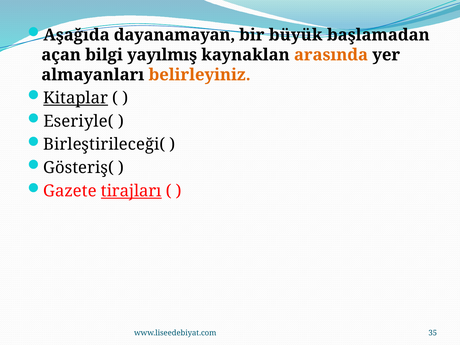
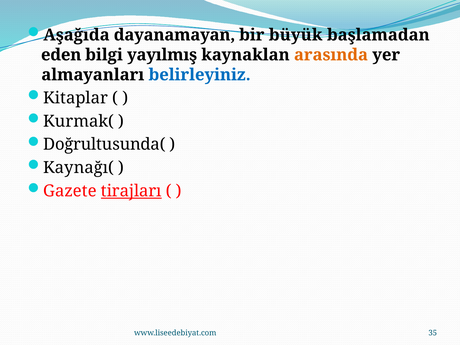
açan: açan -> eden (61, 55)
belirleyiniz colour: orange -> blue (200, 75)
Kitaplar underline: present -> none (76, 98)
Eseriyle(: Eseriyle( -> Kurmak( (79, 121)
Birleştirileceği(: Birleştirileceği( -> Doğrultusunda( (104, 145)
Gösteriş(: Gösteriş( -> Kaynağı( (79, 168)
